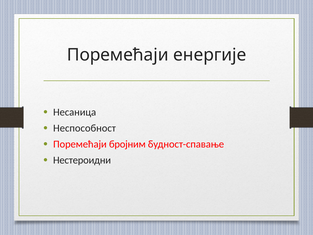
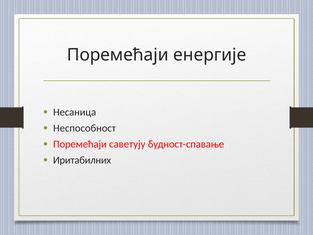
бројним: бројним -> саветују (127, 144)
Нестероидни: Нестероидни -> Иритaбилних (82, 160)
